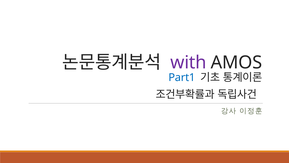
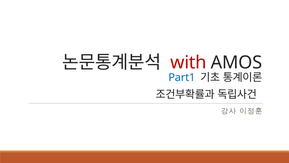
with colour: purple -> red (188, 62)
